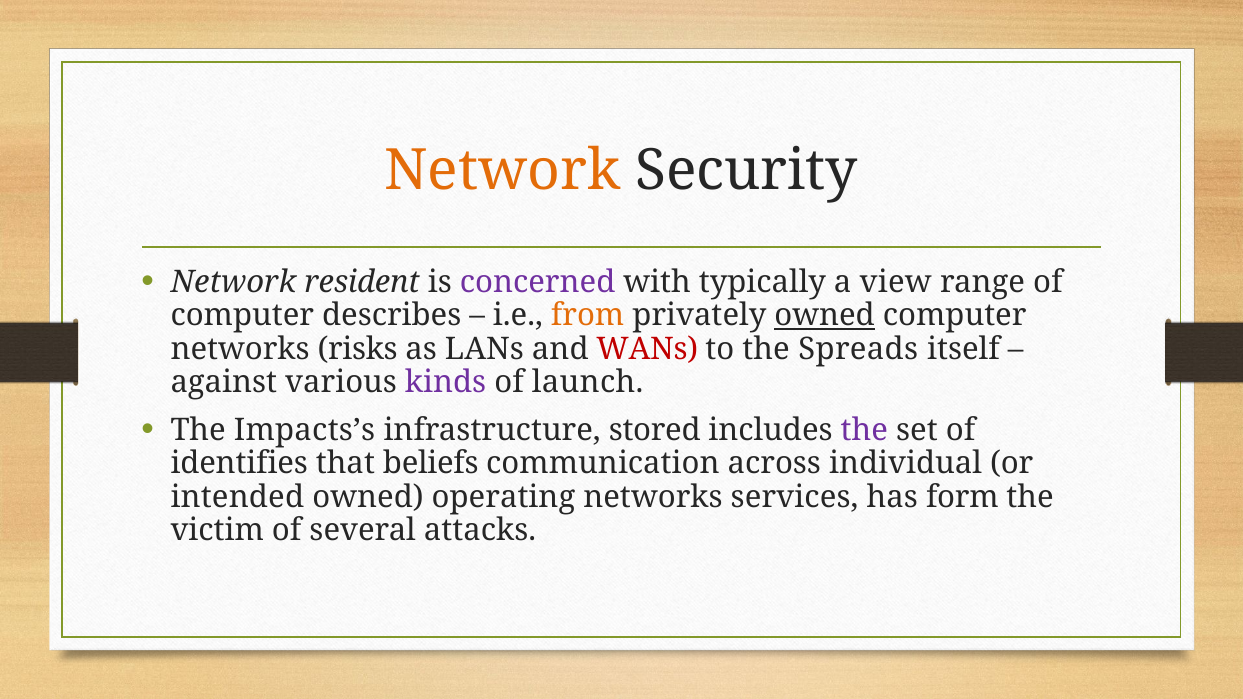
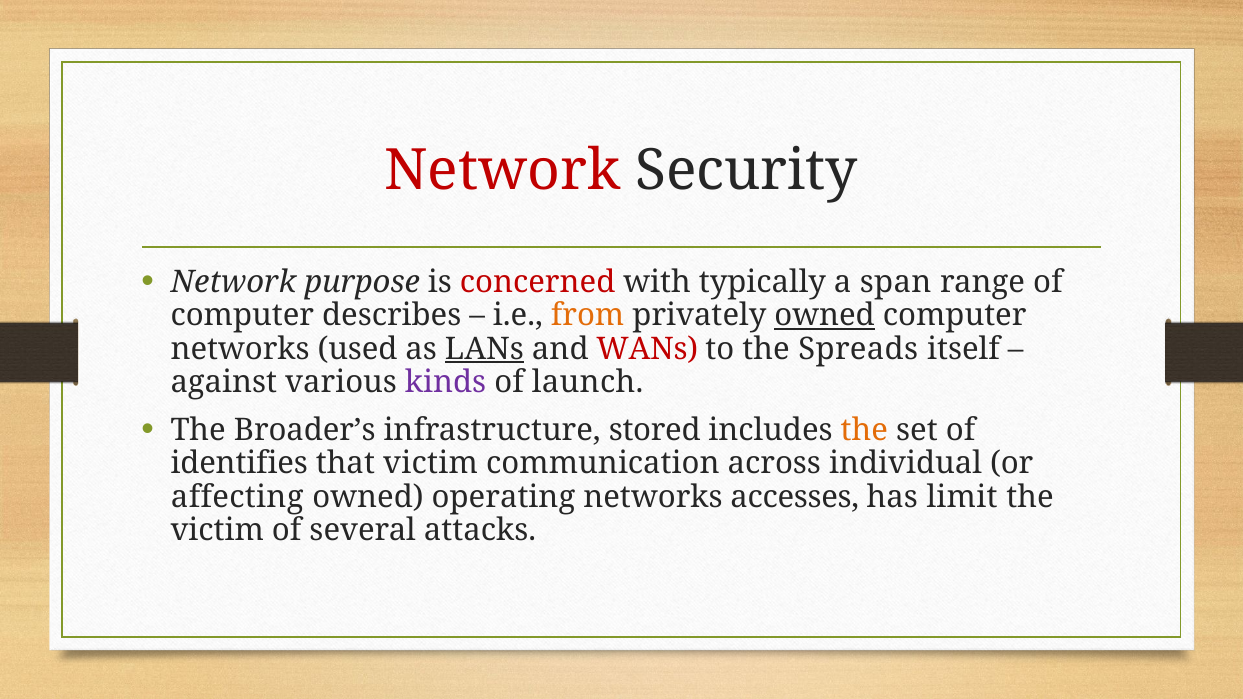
Network colour: orange -> red (502, 171)
resident: resident -> purpose (362, 282)
concerned colour: purple -> red (538, 282)
view: view -> span (896, 282)
risks: risks -> used (358, 349)
LANs underline: none -> present (484, 349)
Impacts’s: Impacts’s -> Broader’s (305, 430)
the colour: purple -> orange (864, 430)
that beliefs: beliefs -> victim (430, 464)
intended: intended -> affecting (237, 497)
services: services -> accesses (795, 497)
form: form -> limit (962, 497)
